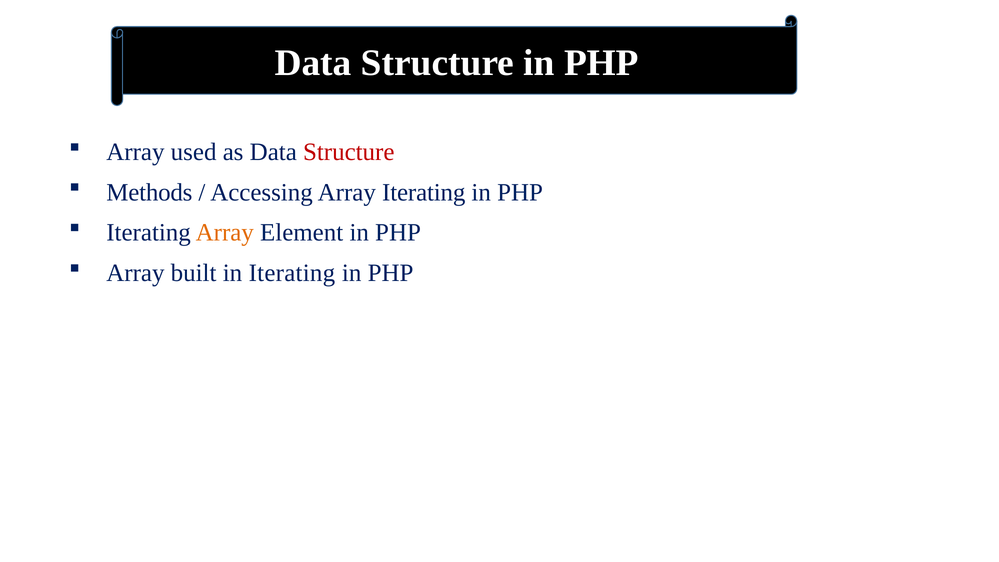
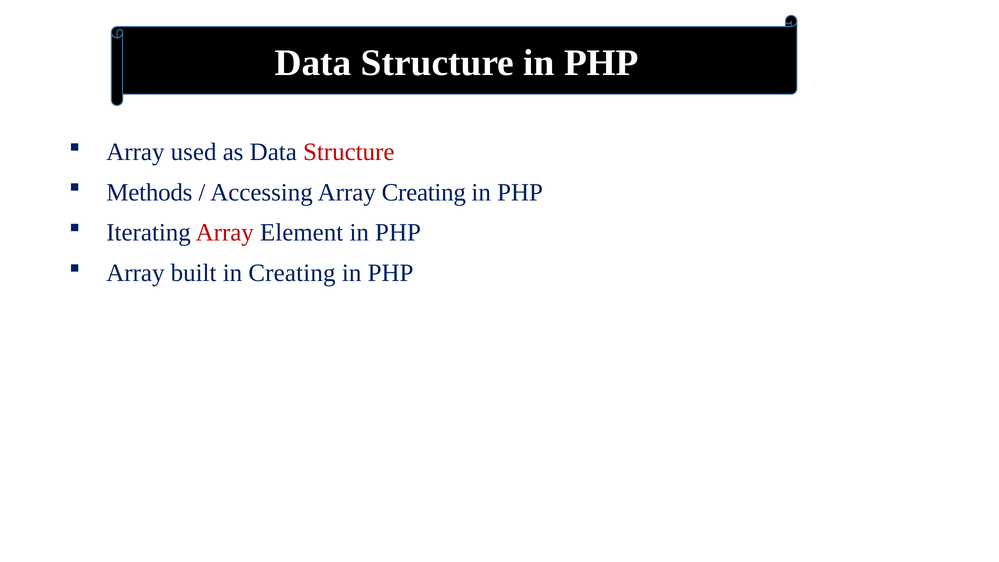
Array Iterating: Iterating -> Creating (424, 192)
Array colour: orange -> red (225, 233)
in Iterating: Iterating -> Creating (292, 273)
